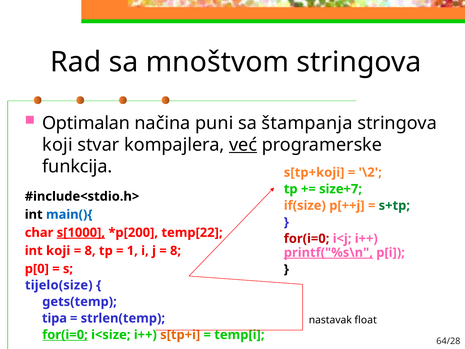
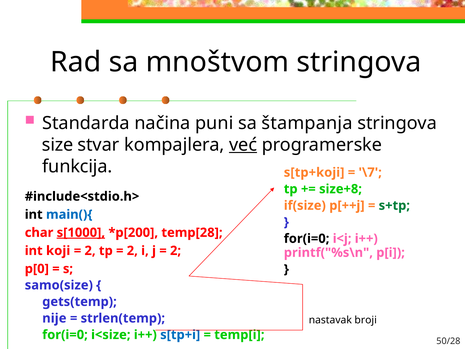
Optimalan: Optimalan -> Standarda (86, 123)
koji: koji -> size (58, 145)
\2: \2 -> \7 (370, 172)
size+7: size+7 -> size+8 (341, 189)
temp[22: temp[22 -> temp[28 (192, 232)
for(i=0 colour: red -> black (307, 238)
8: 8 -> 2 (90, 251)
1: 1 -> 2 (132, 251)
8: 8 -> 2 (176, 251)
printf("%s\n underline: present -> none (328, 252)
tijelo(size: tijelo(size -> samo(size (59, 285)
tipa: tipa -> nije (54, 318)
float: float -> broji (366, 320)
for(i=0 underline: present -> none (65, 335)
s[tp+i colour: orange -> blue (180, 335)
64/28: 64/28 -> 50/28 (448, 341)
